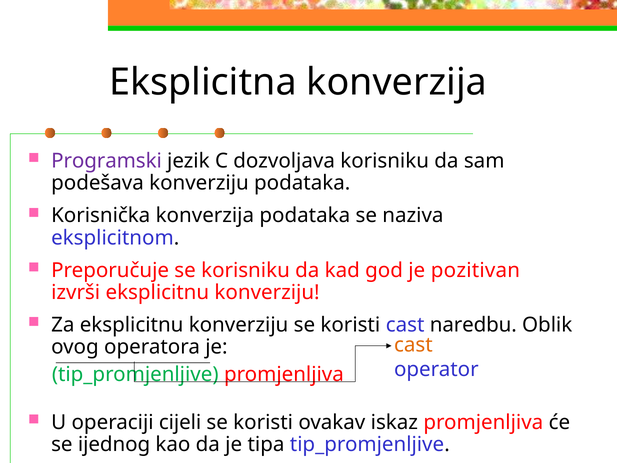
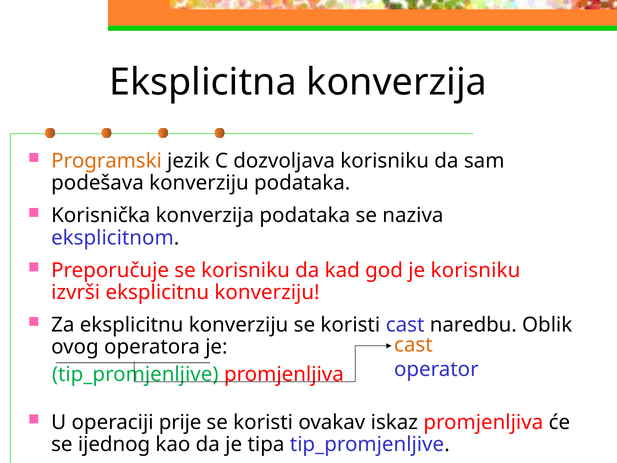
Programski colour: purple -> orange (107, 161)
je pozitivan: pozitivan -> korisniku (475, 270)
cijeli: cijeli -> prije (180, 422)
